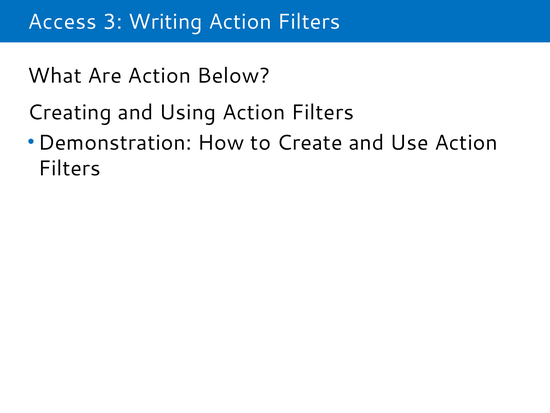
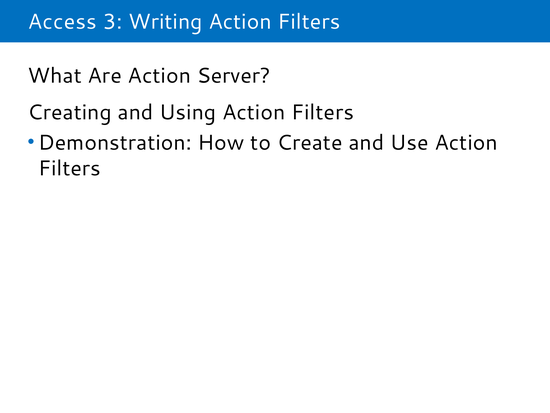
Below: Below -> Server (234, 76)
